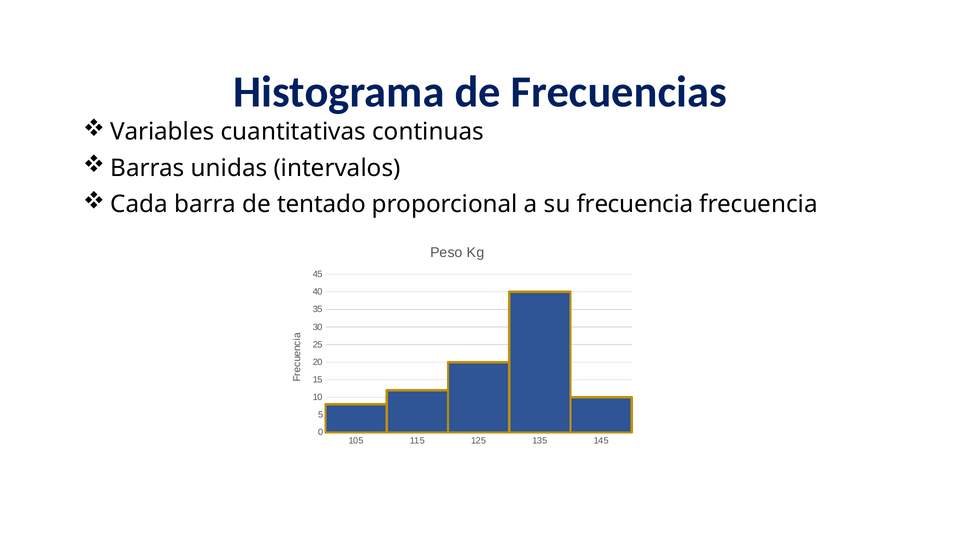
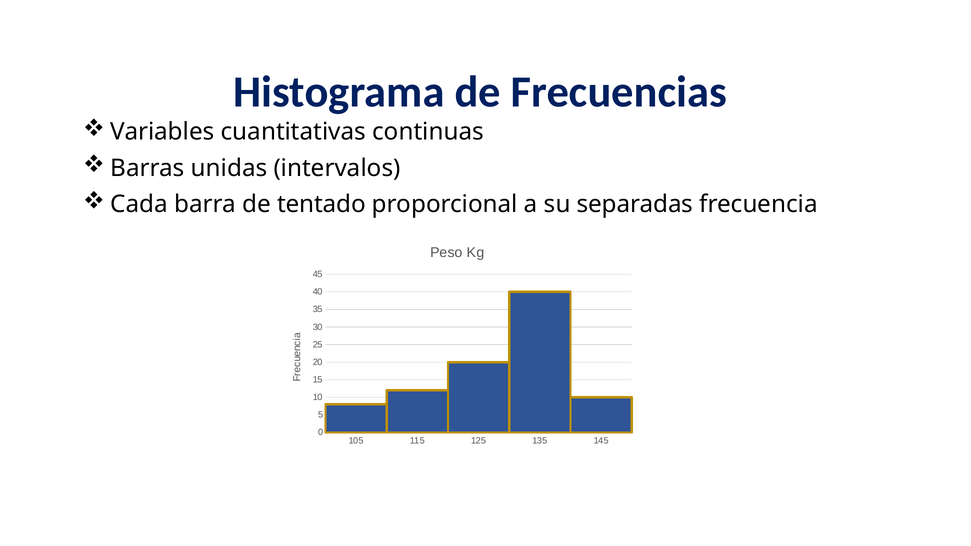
su frecuencia: frecuencia -> separadas (635, 204)
